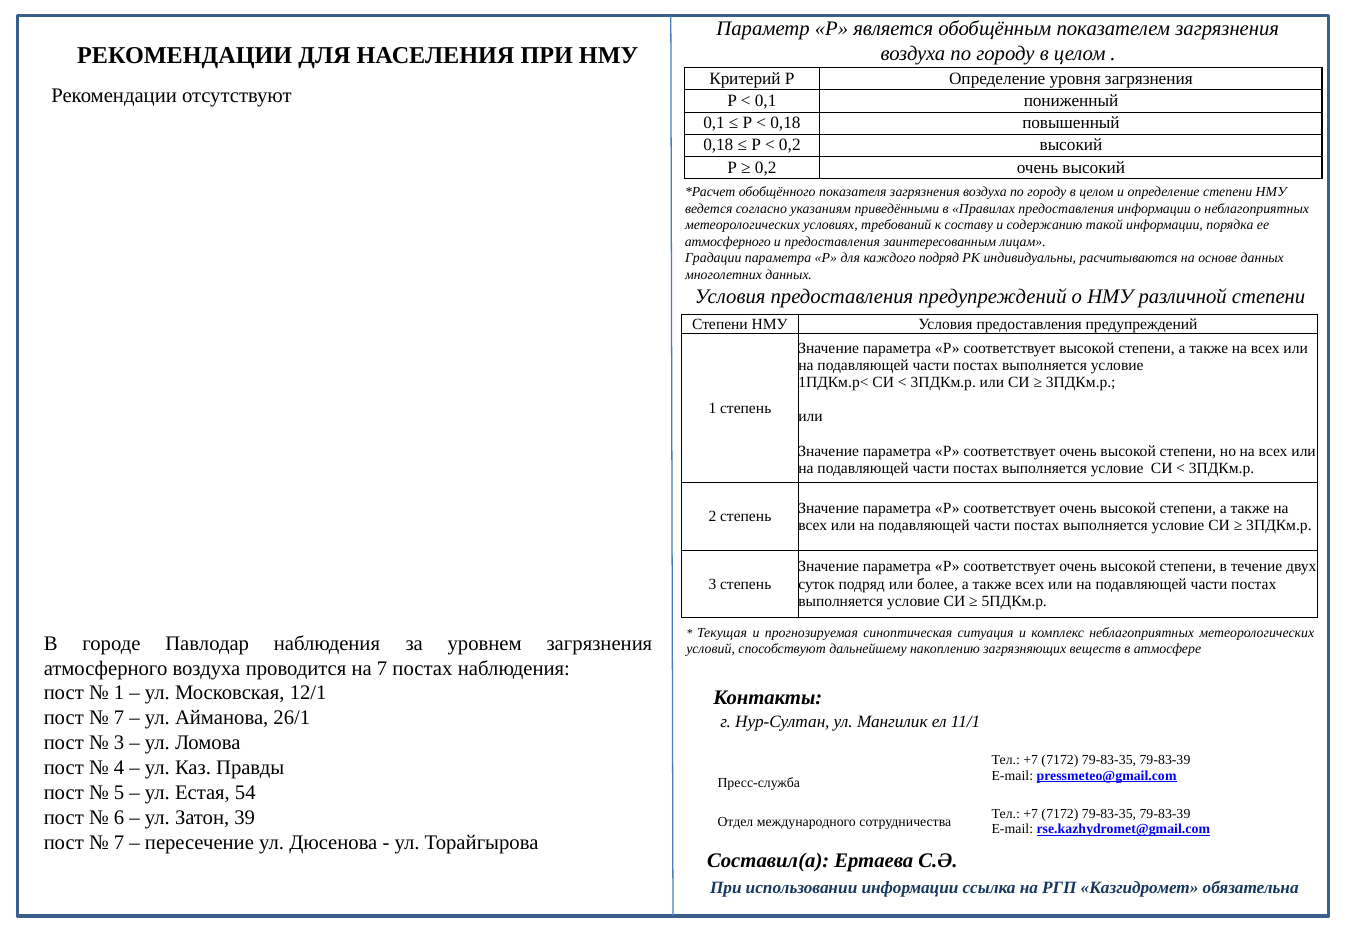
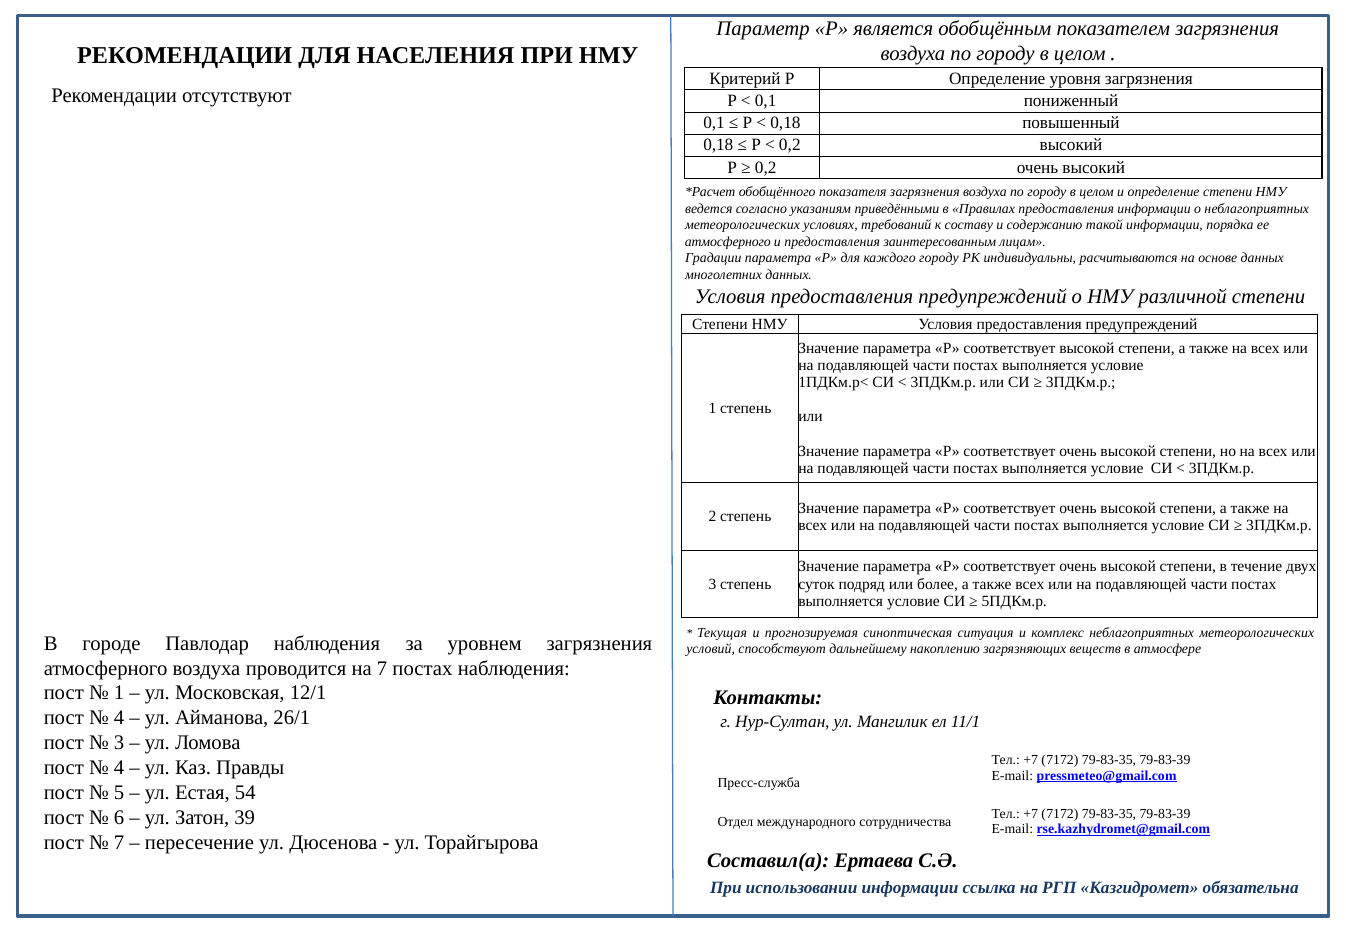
каждого подряд: подряд -> городу (939, 258)
7: 7 -> 4 (119, 718)
